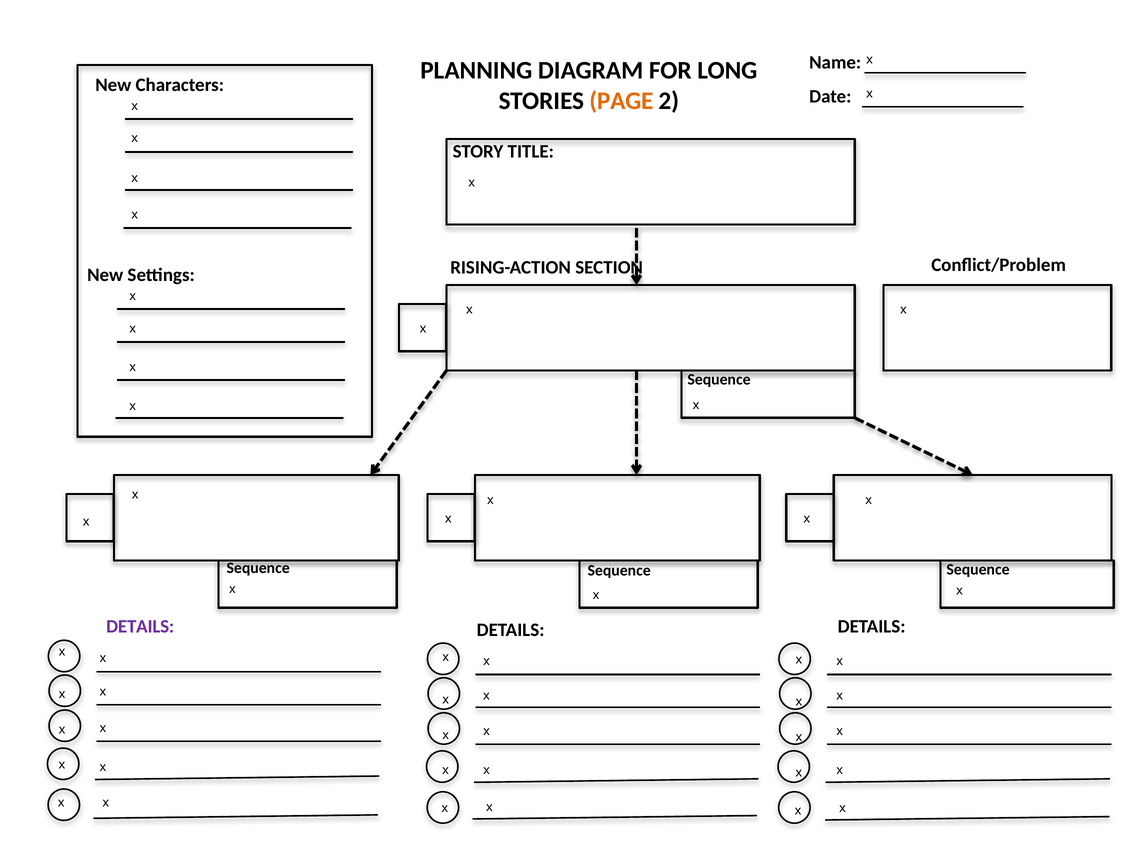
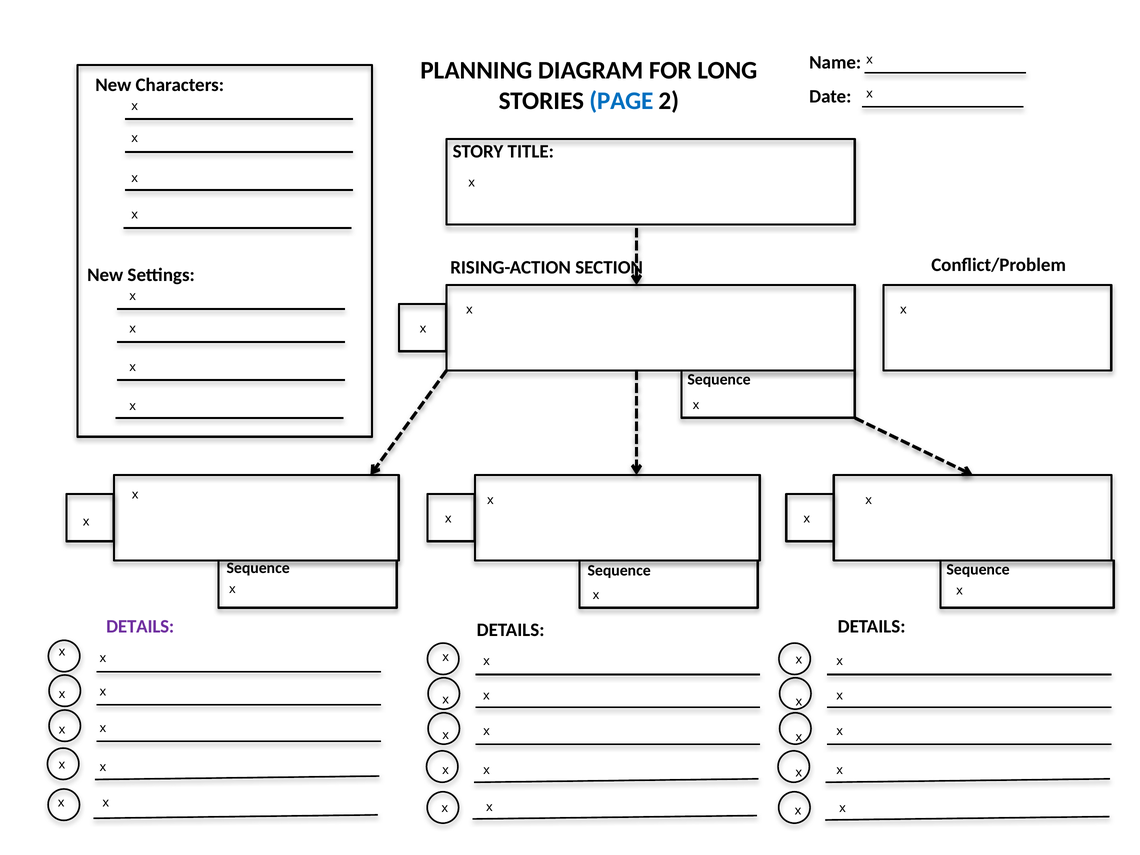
PAGE colour: orange -> blue (621, 101)
